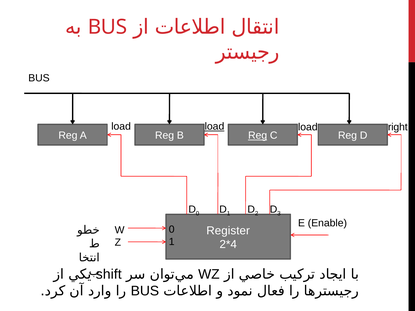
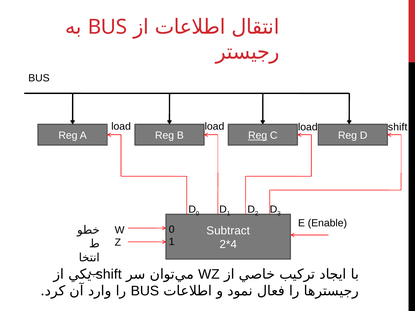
load underline: present -> none (214, 127)
load right: right -> shift (398, 127)
Register: Register -> Subtract (228, 231)
